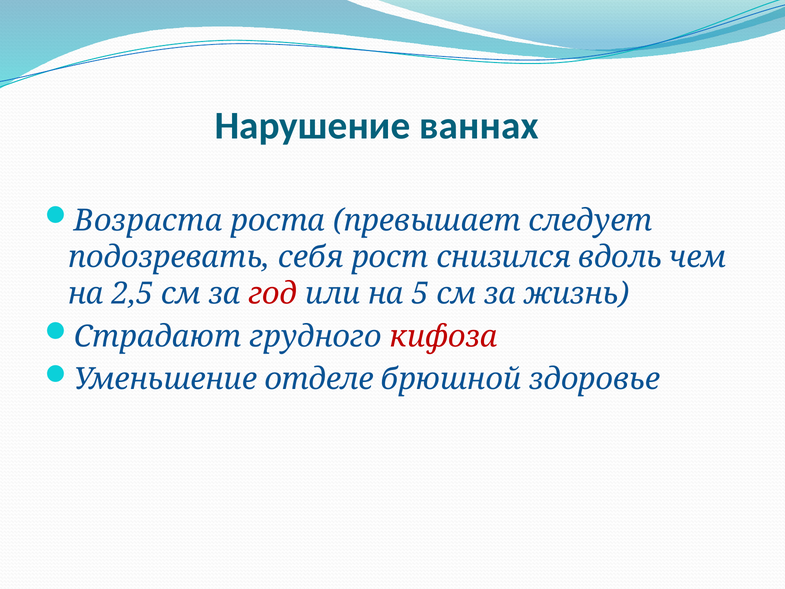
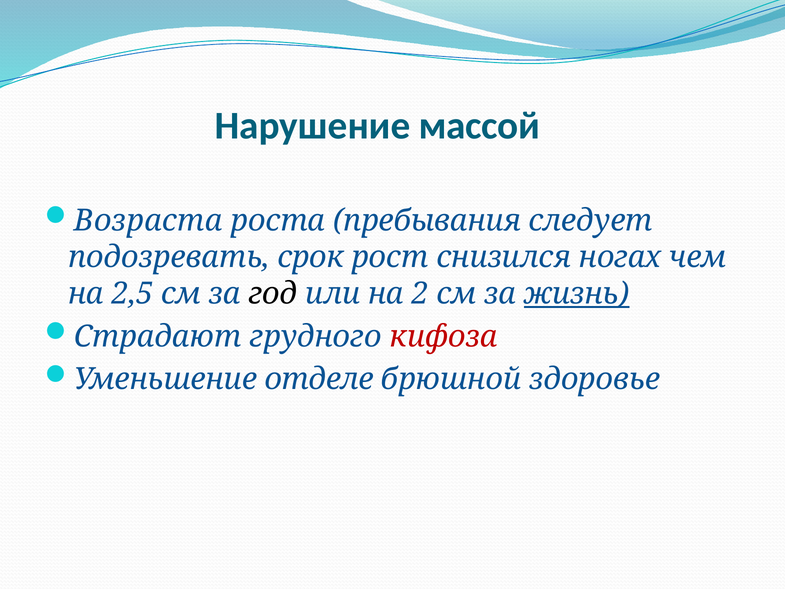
ваннах: ваннах -> массой (479, 126)
превышает: превышает -> пребывания (427, 221)
себя: себя -> срок (311, 257)
вдоль: вдоль -> ногах (620, 257)
год colour: red -> black (273, 294)
5: 5 -> 2 (420, 294)
жизнь underline: none -> present (577, 294)
